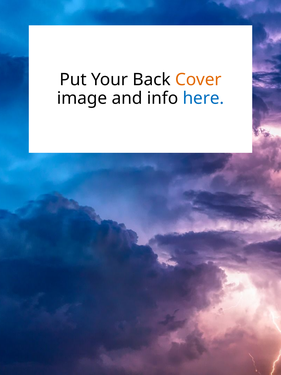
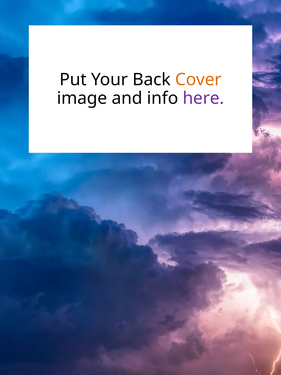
here colour: blue -> purple (203, 98)
